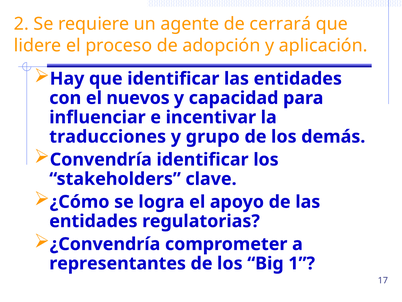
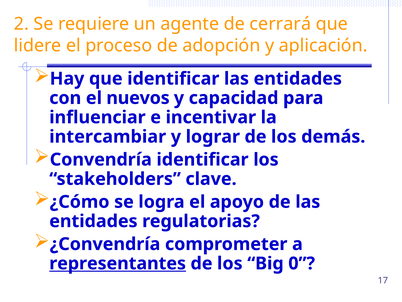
traducciones: traducciones -> intercambiar (108, 136)
grupo: grupo -> lograr (213, 136)
representantes underline: none -> present (118, 263)
1: 1 -> 0 (302, 263)
